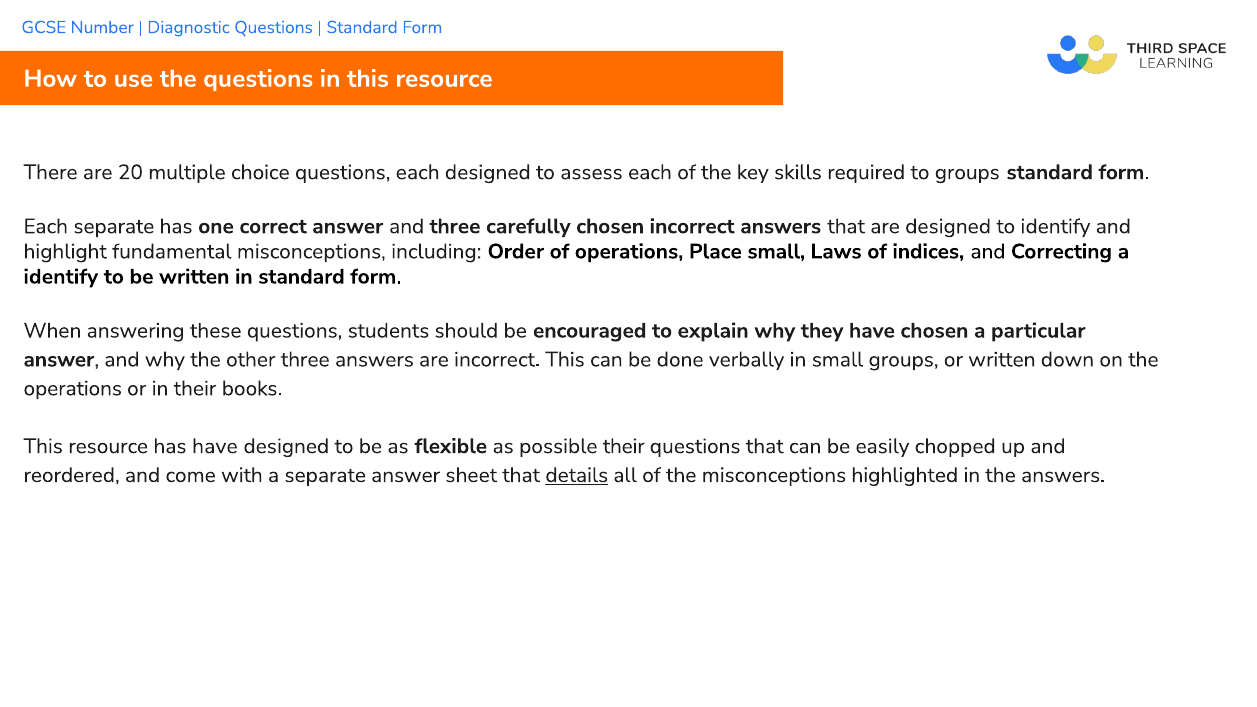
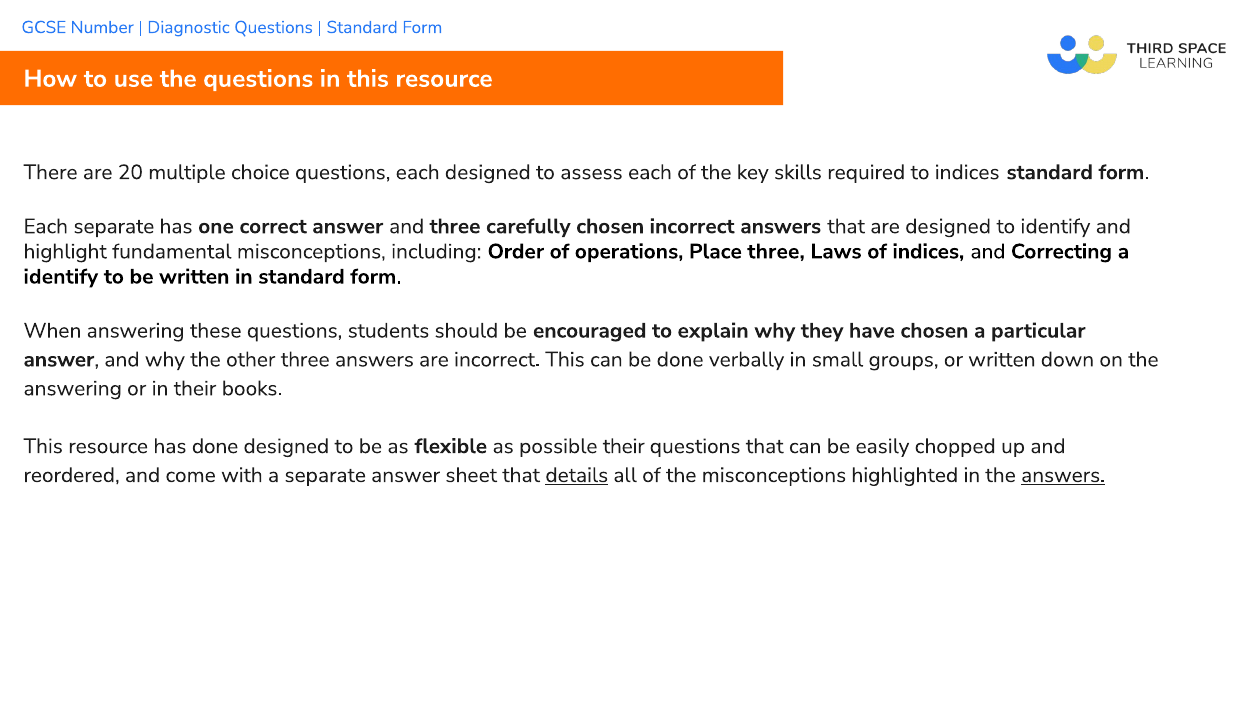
to groups: groups -> indices (967, 172)
Place small: small -> three (776, 252)
operations: operations -> answering (73, 389)
has have: have -> done (215, 446)
answers underline: none -> present (1063, 475)
